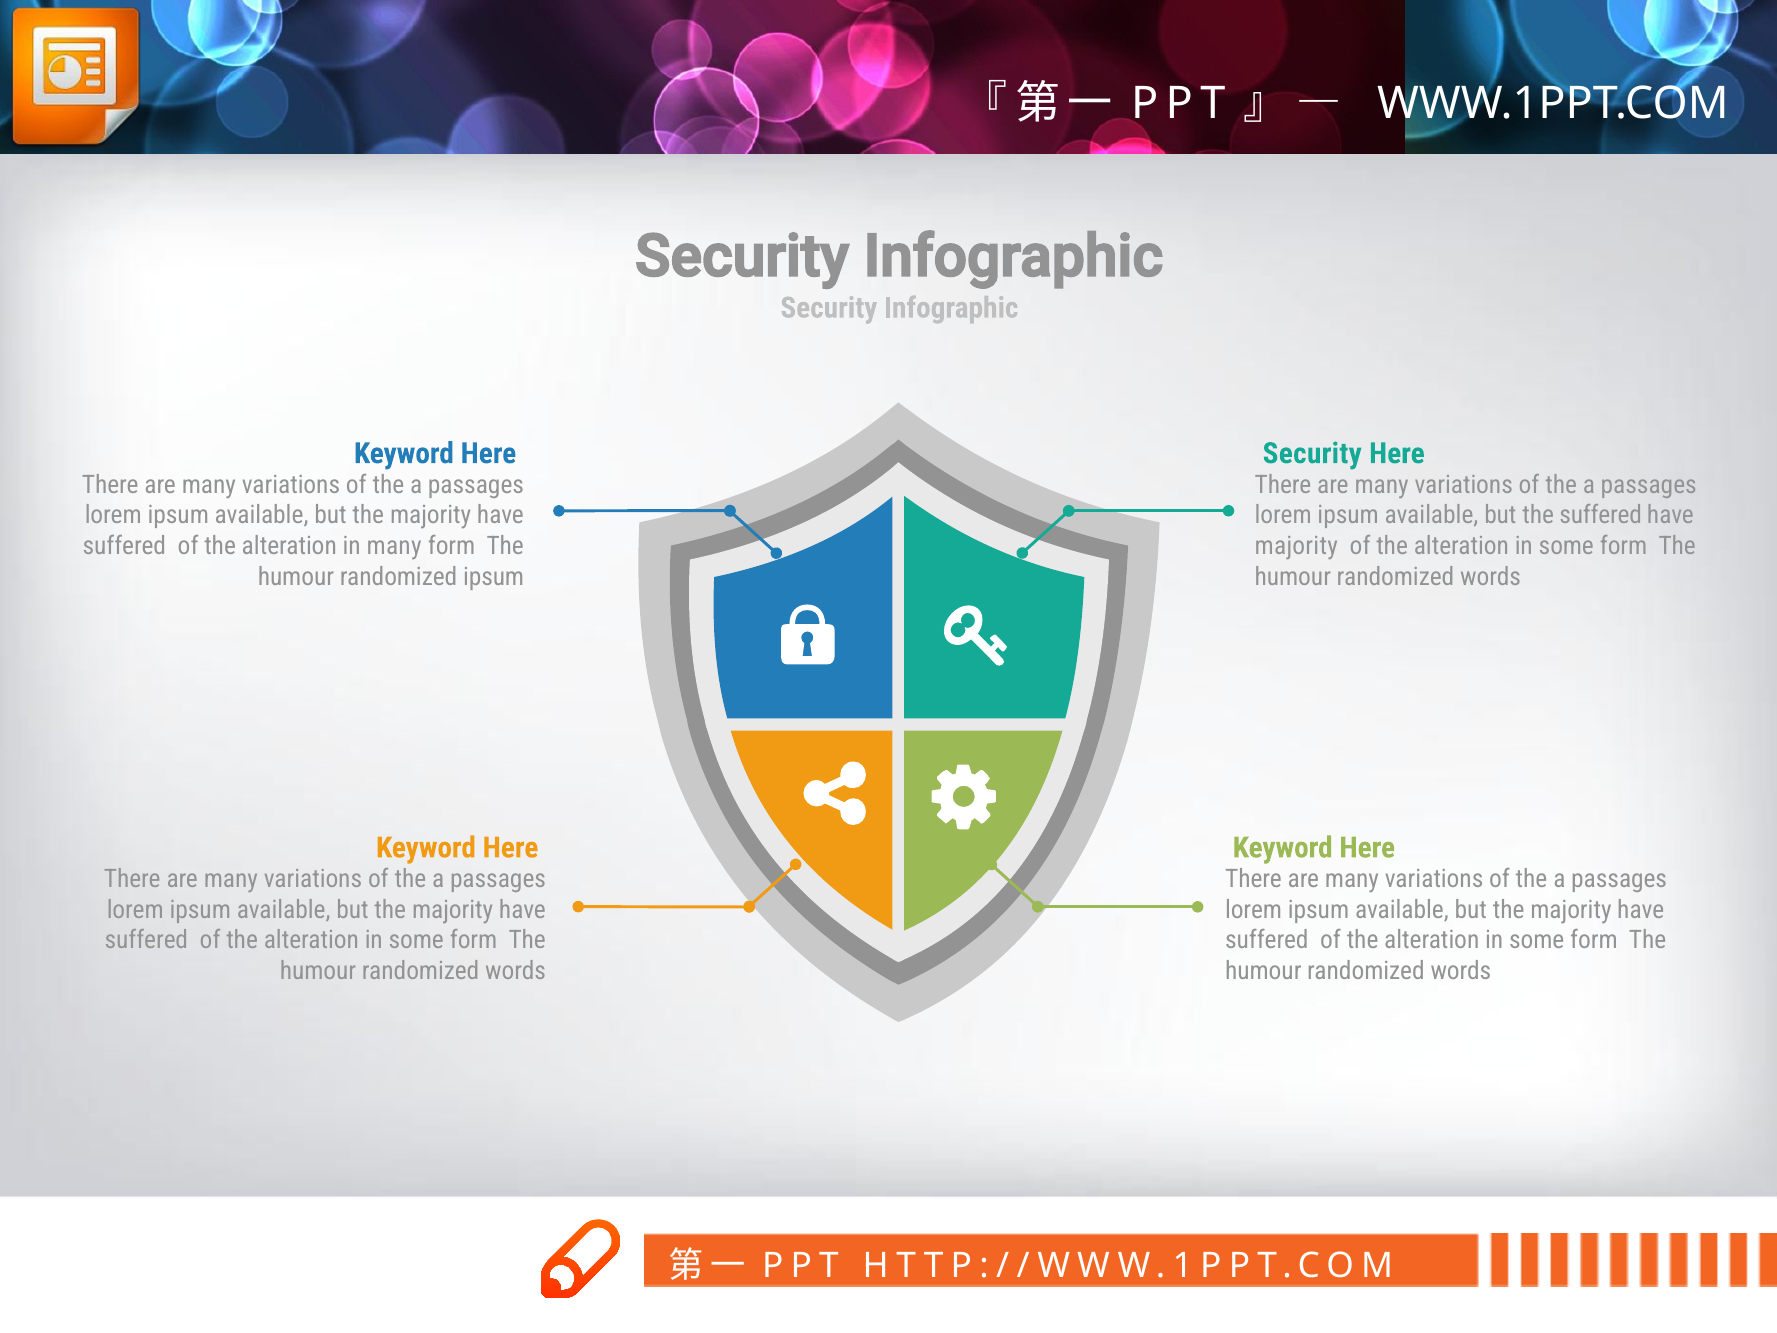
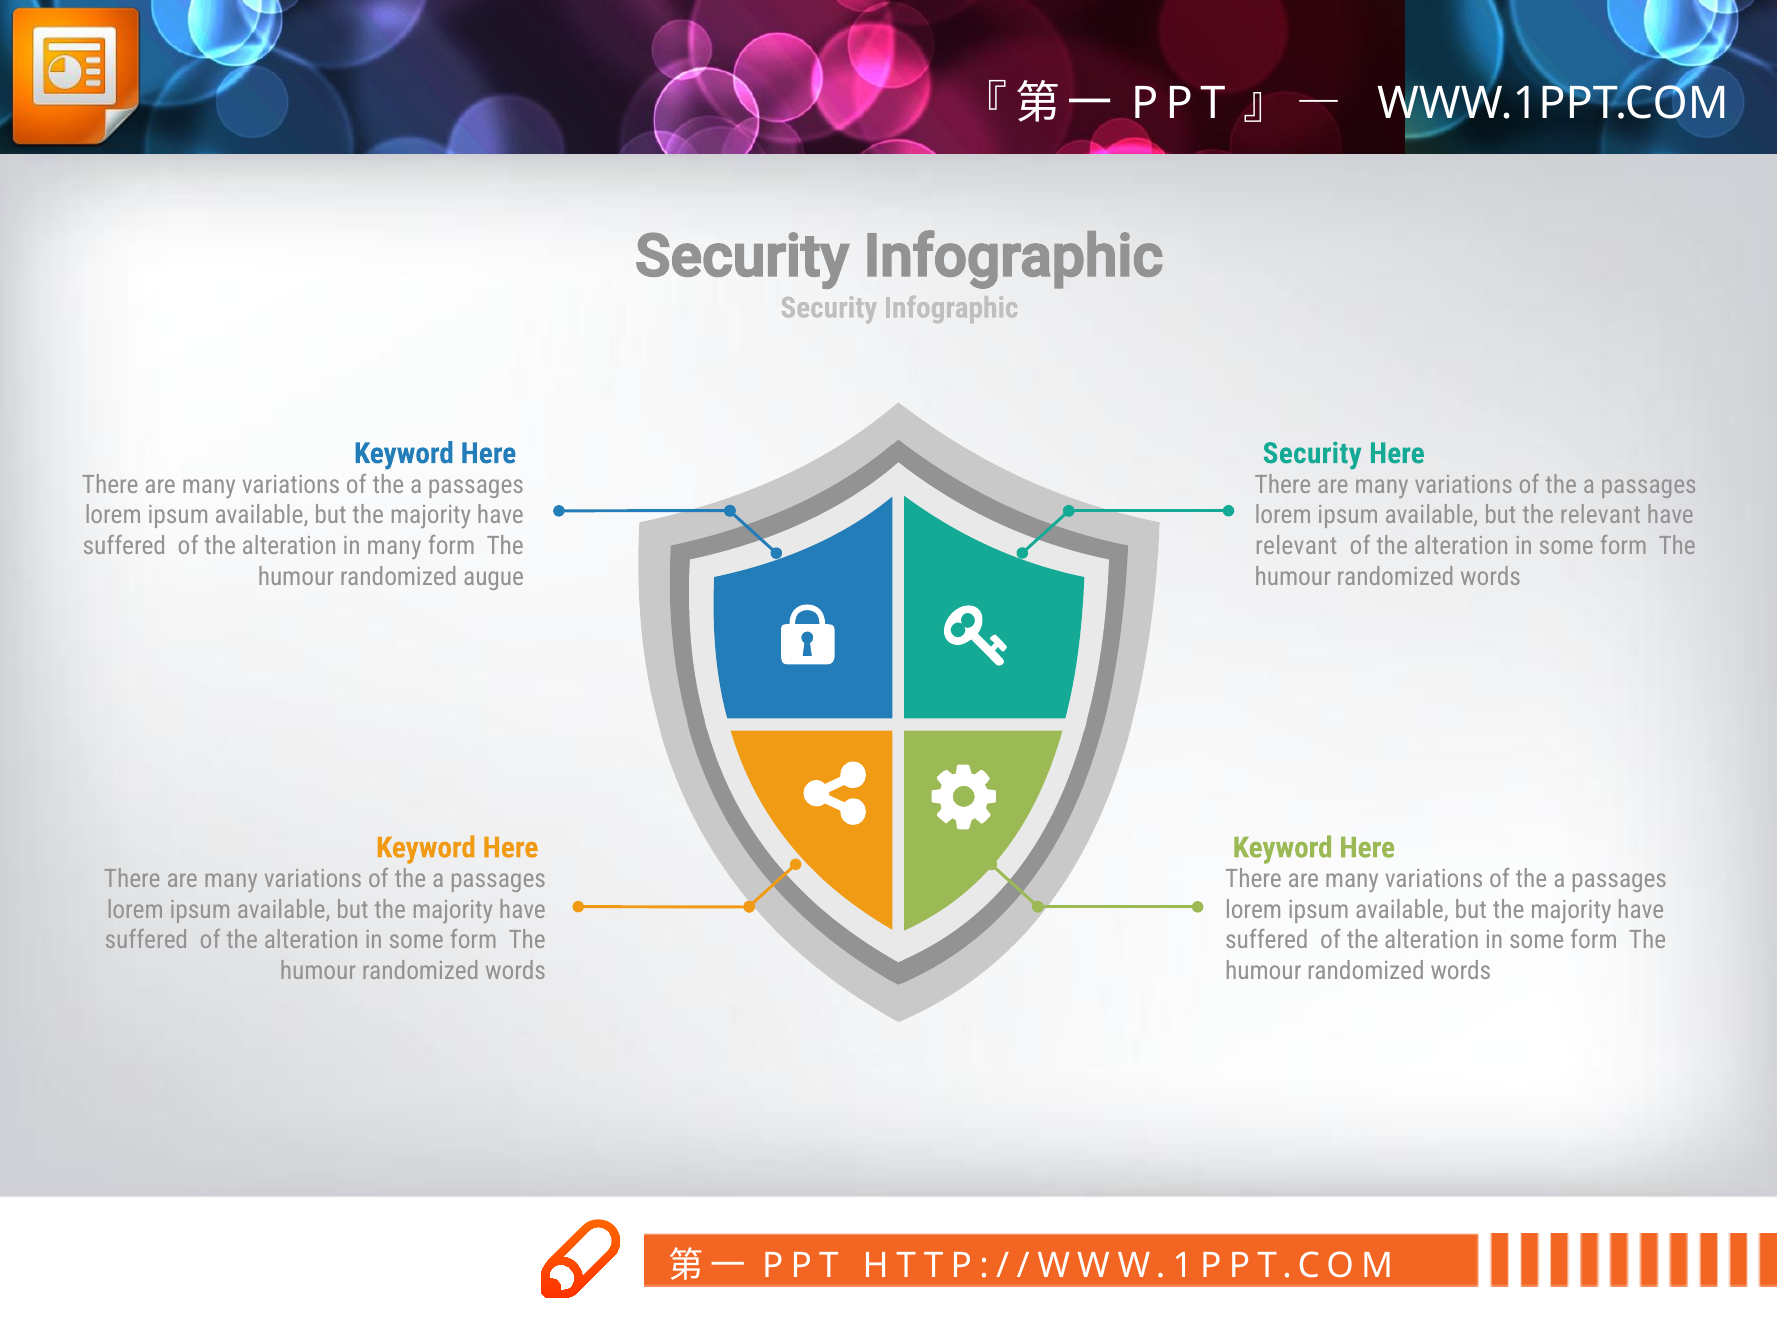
the suffered: suffered -> relevant (1601, 515)
majority: majority -> relevant (1296, 546)
randomized ipsum: ipsum -> augue (494, 577)
